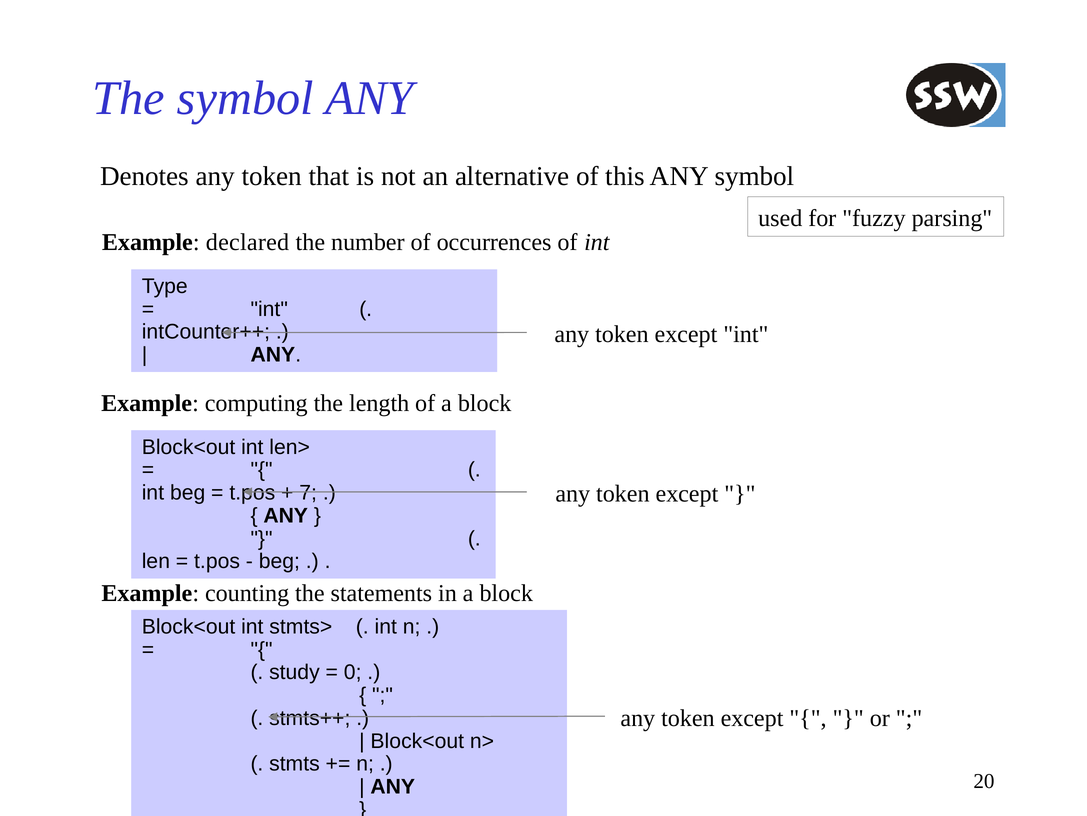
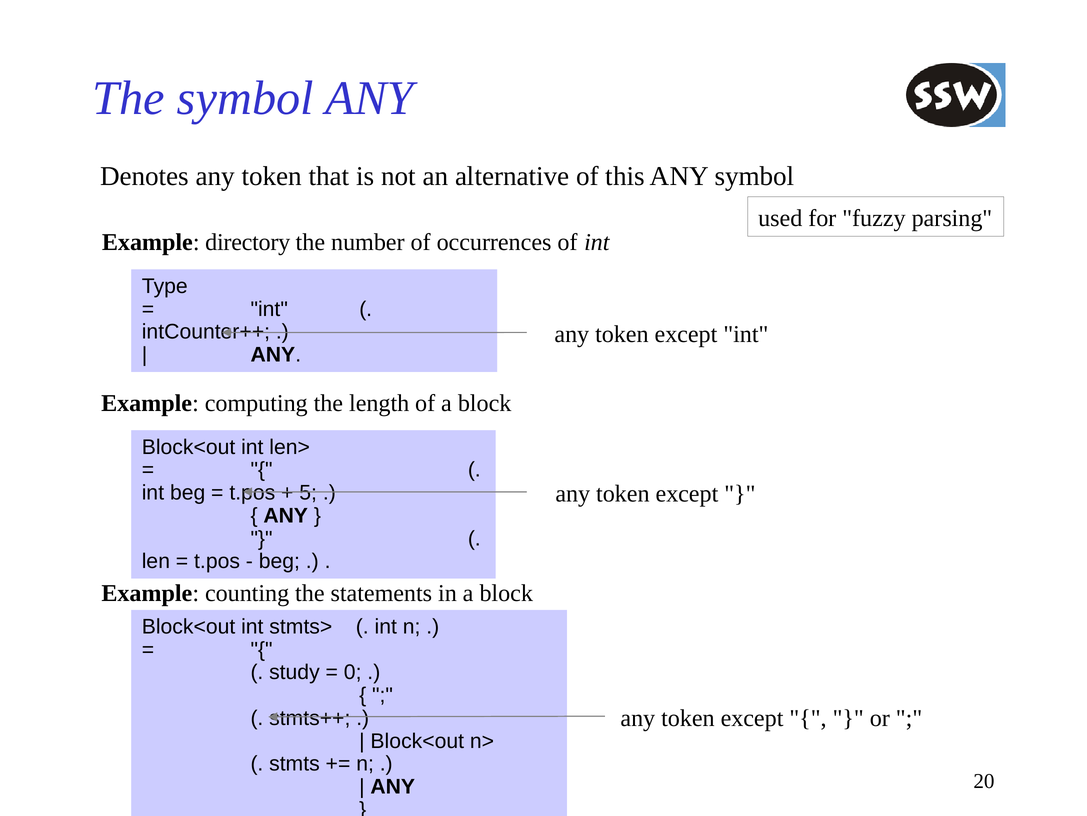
declared: declared -> directory (248, 242)
7: 7 -> 5 (308, 492)
